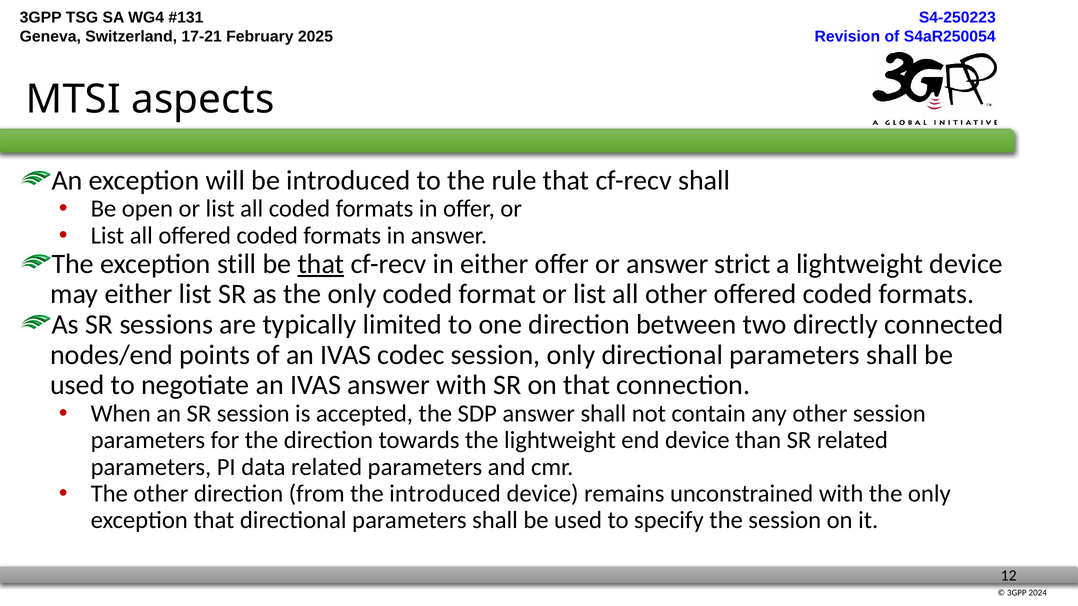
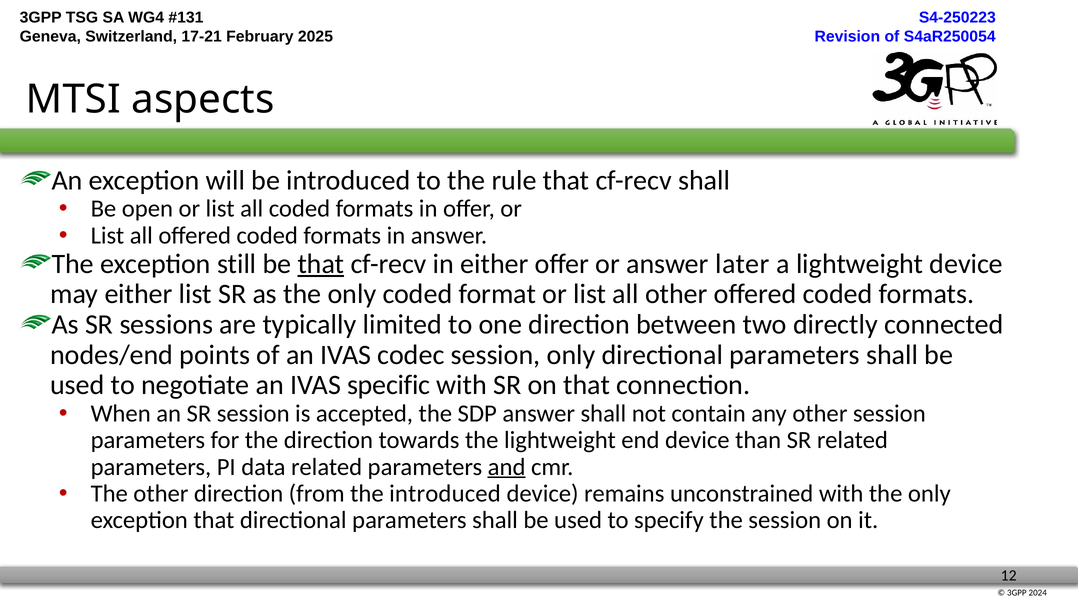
strict: strict -> later (742, 264)
IVAS answer: answer -> specific (389, 385)
and underline: none -> present (507, 467)
